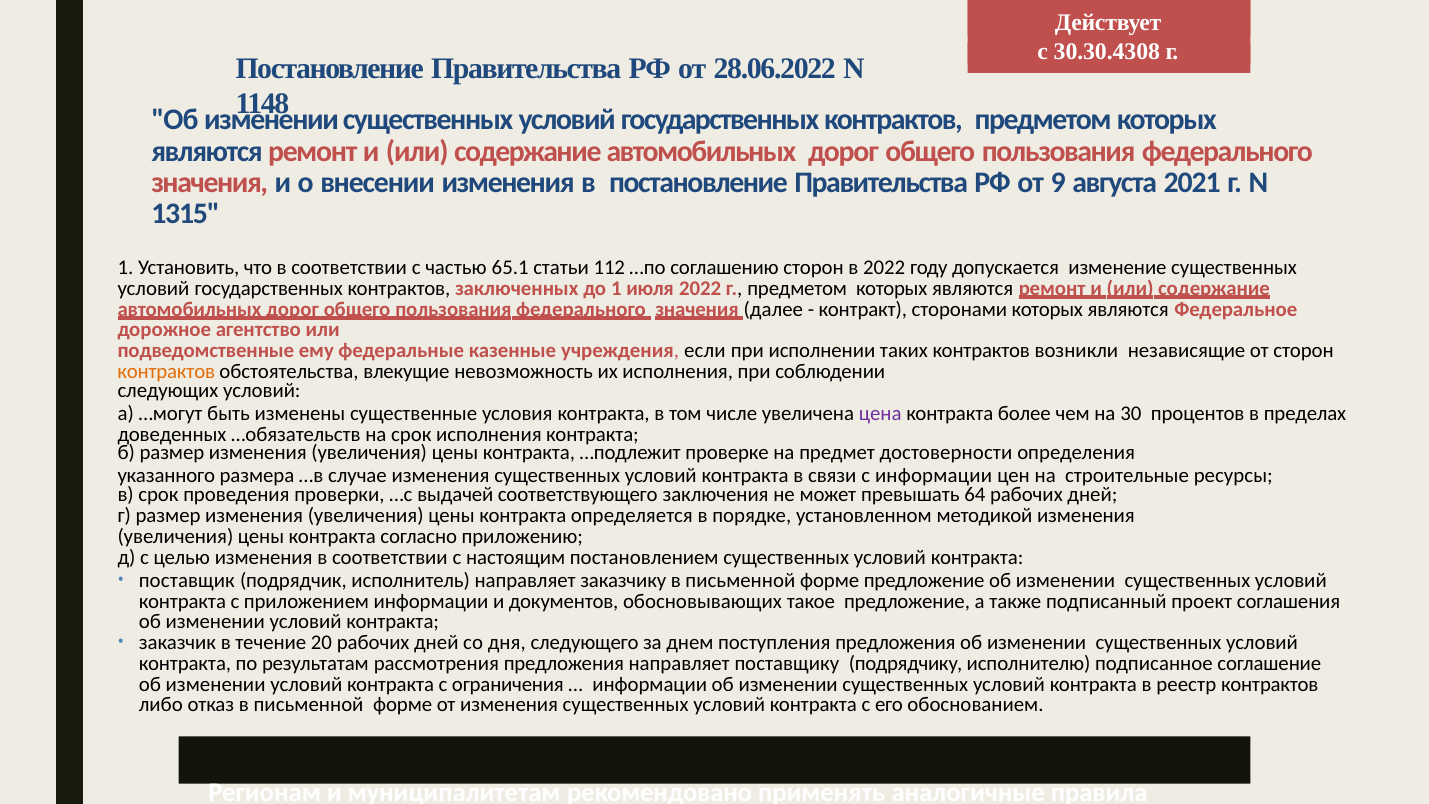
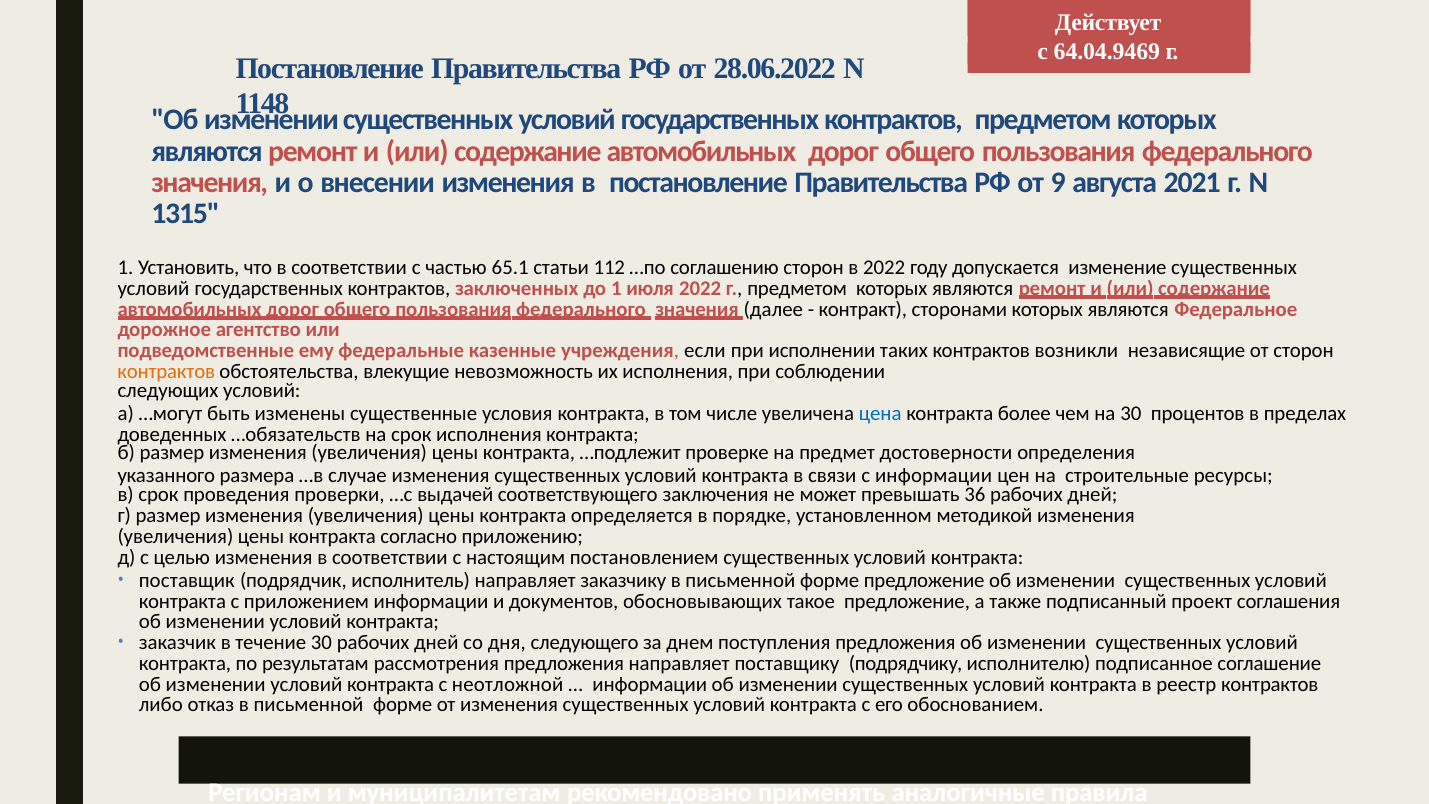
30.30.4308: 30.30.4308 -> 64.04.9469 (1107, 52)
цена colour: purple -> blue (880, 413)
64: 64 -> 36 (975, 495)
течение 20: 20 -> 30 (321, 643)
ограничения: ограничения -> неотложной (508, 684)
